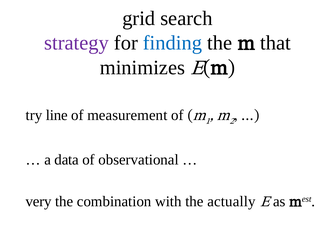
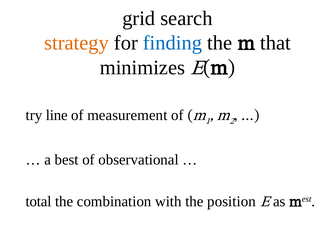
strategy colour: purple -> orange (76, 43)
data: data -> best (67, 159)
very: very -> total (39, 201)
actually: actually -> position (232, 201)
